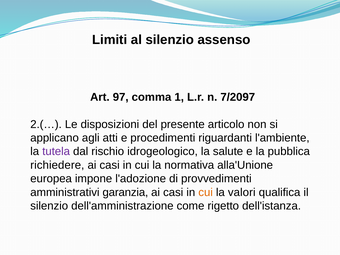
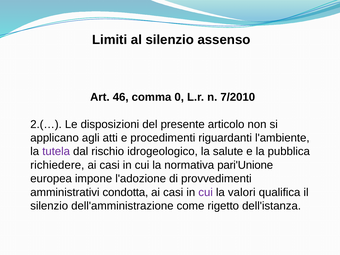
97: 97 -> 46 (121, 97)
1: 1 -> 0 (179, 97)
7/2097: 7/2097 -> 7/2010 (238, 97)
alla'Unione: alla'Unione -> pari'Unione (245, 165)
garanzia: garanzia -> condotta (125, 192)
cui colour: orange -> purple (206, 192)
